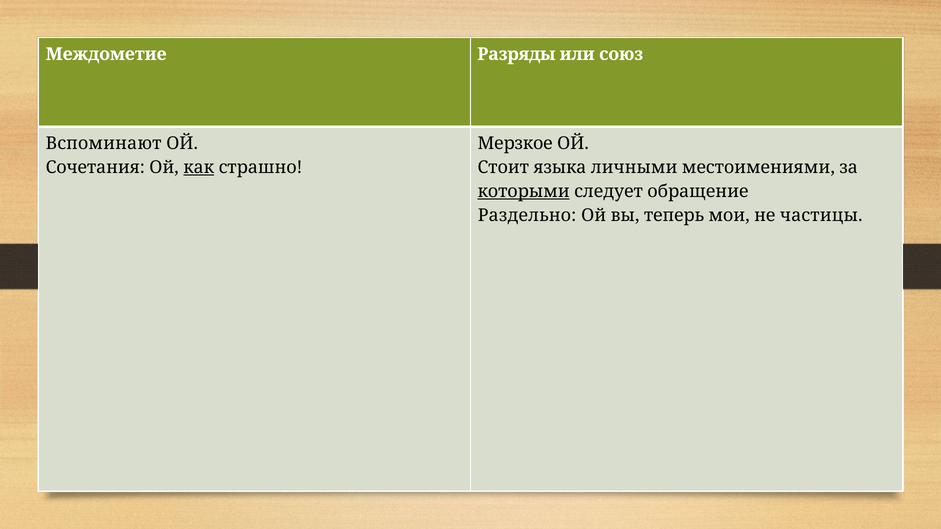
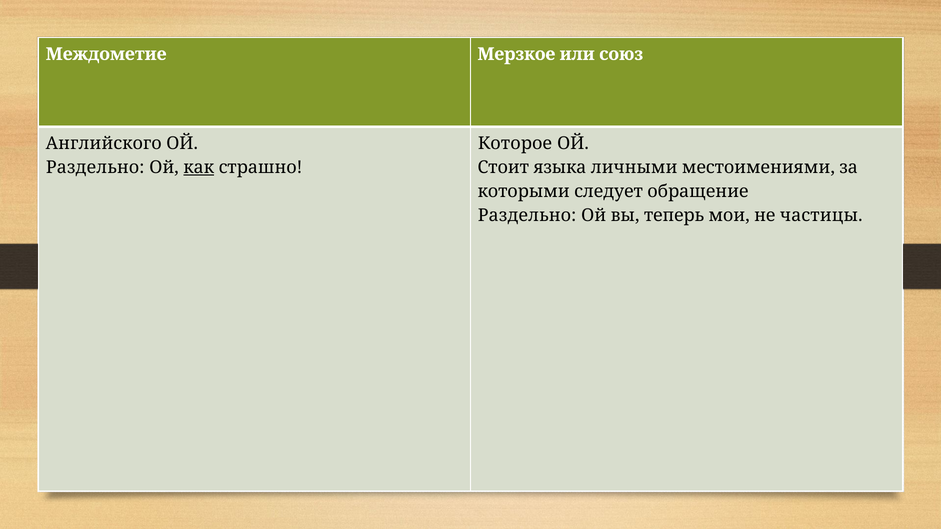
Разряды: Разряды -> Мерзкое (516, 54)
Вспоминают: Вспоминают -> Английского (104, 143)
Мерзкое: Мерзкое -> Которое (515, 143)
Сочетания: Сочетания -> Раздельно (95, 167)
которыми underline: present -> none (524, 191)
